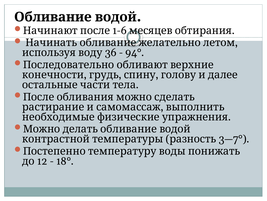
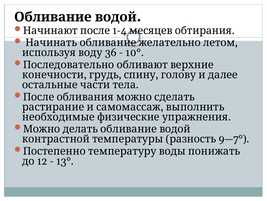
1-6: 1-6 -> 1-4 (120, 31)
94°: 94° -> 10° (135, 53)
3—7°: 3—7° -> 9—7° (234, 139)
18°: 18° -> 13° (65, 161)
